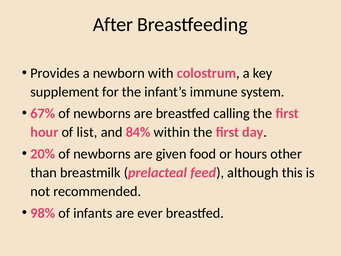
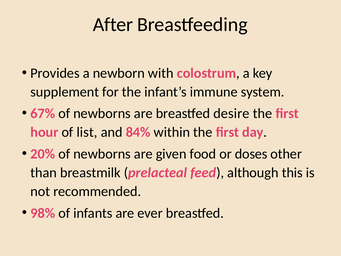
calling: calling -> desire (231, 113)
hours: hours -> doses (251, 154)
